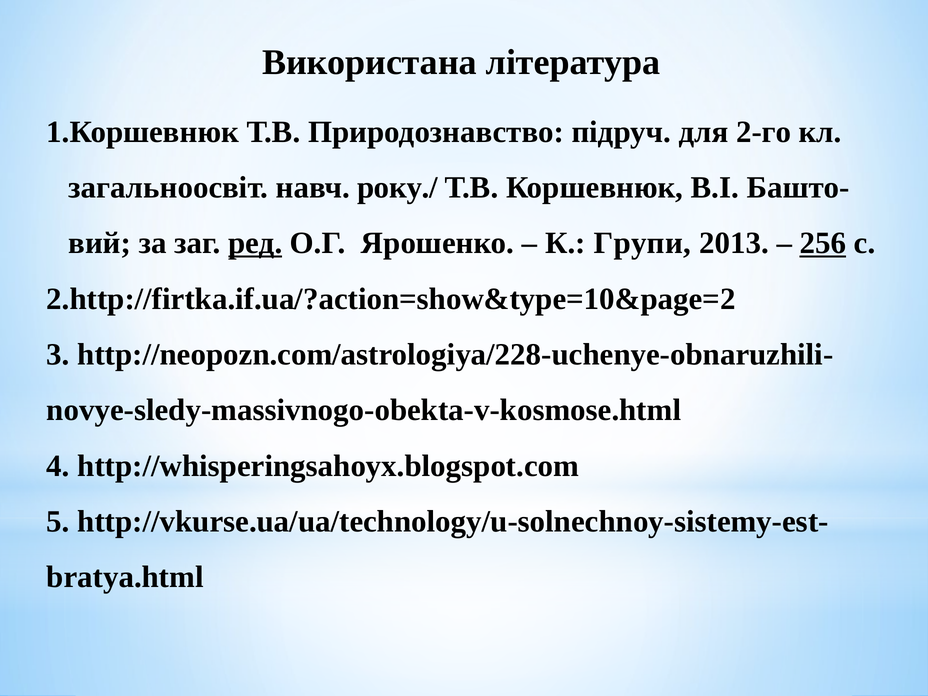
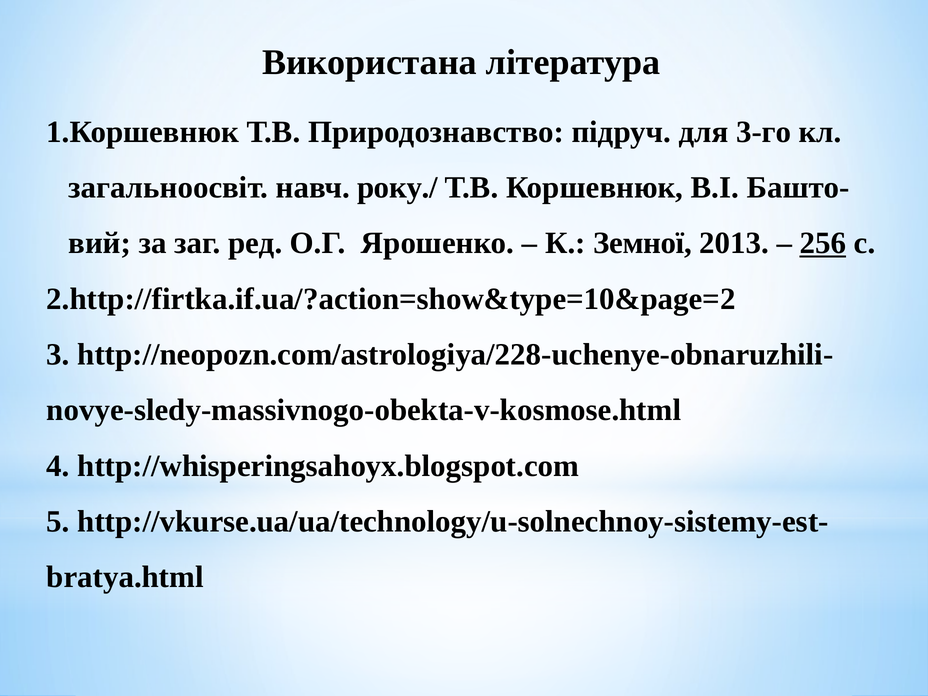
2-го: 2-го -> 3-го (764, 132)
ред underline: present -> none (255, 243)
Групи: Групи -> Земної (643, 243)
